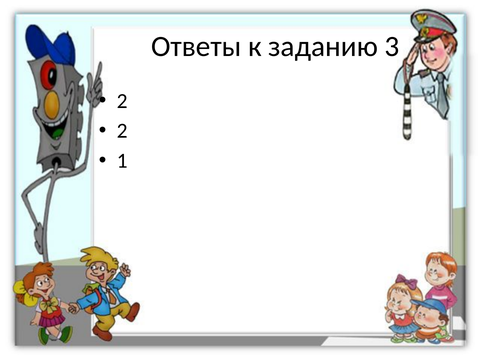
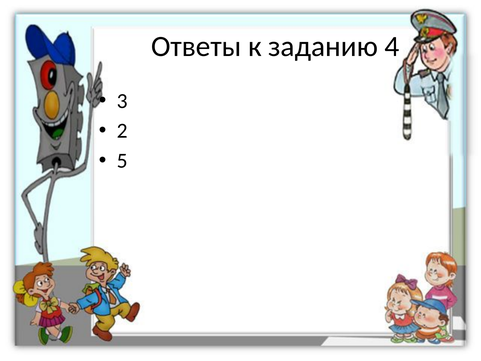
3: 3 -> 4 (392, 47)
2: 2 -> 3 (122, 101)
1: 1 -> 5 (122, 161)
